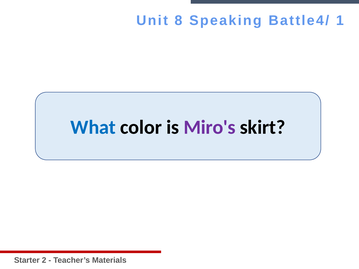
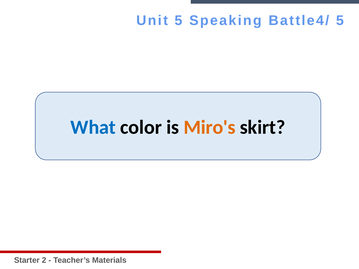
Unit 8: 8 -> 5 (179, 21)
Battle4/ 1: 1 -> 5 (340, 21)
Miro's colour: purple -> orange (210, 128)
